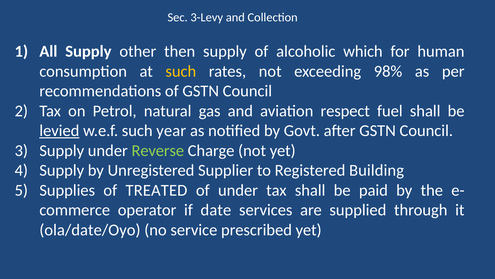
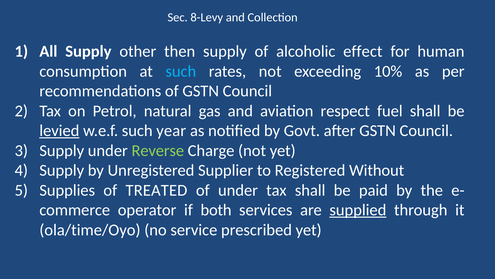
3-Levy: 3-Levy -> 8-Levy (207, 17)
which: which -> effect (363, 51)
such colour: yellow -> light blue (181, 71)
98%: 98% -> 10% (388, 71)
Building: Building -> Without (377, 170)
date: date -> both (216, 210)
supplied underline: none -> present (358, 210)
ola/date/Oyo: ola/date/Oyo -> ola/time/Oyo (90, 230)
